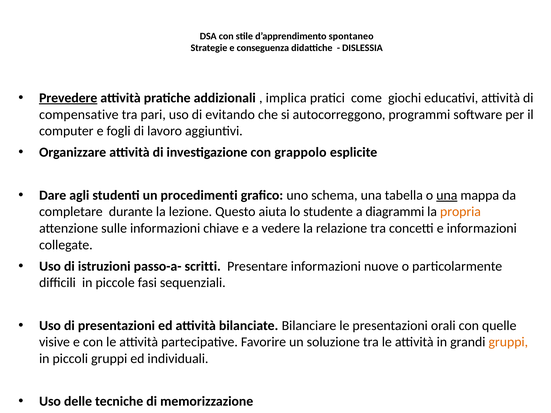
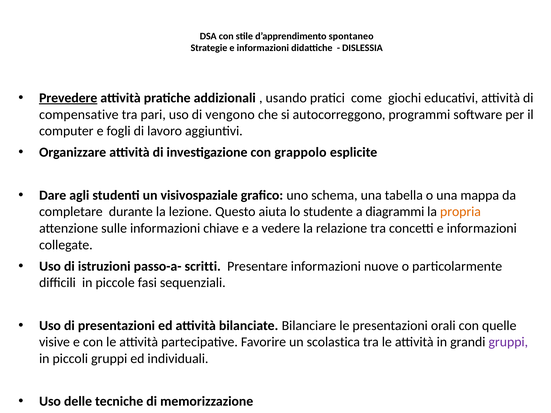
Strategie e conseguenza: conseguenza -> informazioni (263, 48)
implica: implica -> usando (286, 98)
evitando: evitando -> vengono (230, 115)
procedimenti: procedimenti -> visivospaziale (199, 195)
una underline: present -> none (447, 195)
soluzione: soluzione -> scolastica (333, 342)
gruppi colour: orange -> purple (508, 342)
